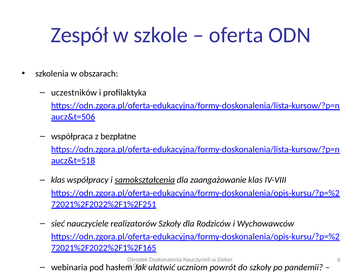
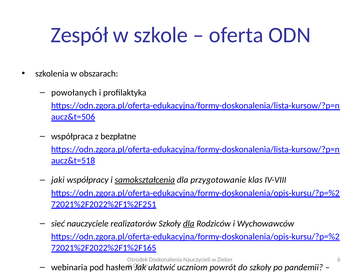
uczestników: uczestników -> powołanych (74, 92)
klas: klas -> jaki (58, 180)
zaangażowanie: zaangażowanie -> przygotowanie (218, 180)
dla underline: none -> present (189, 223)
